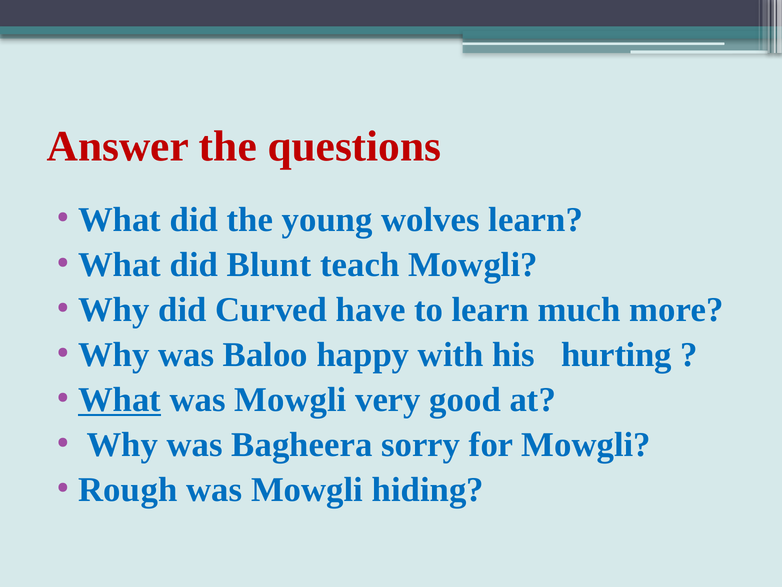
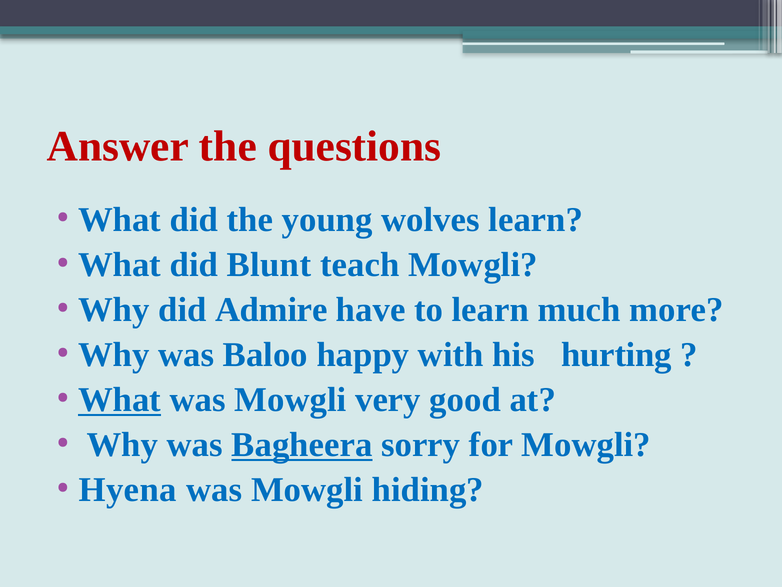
Curved: Curved -> Admire (271, 310)
Bagheera underline: none -> present (302, 445)
Rough: Rough -> Hyena (128, 490)
